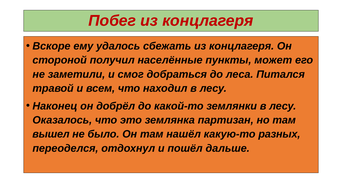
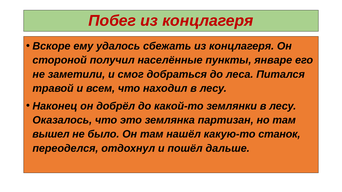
может: может -> январе (273, 60)
разных: разных -> станок (279, 134)
